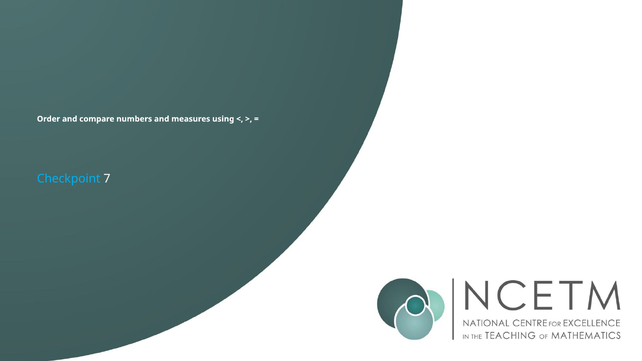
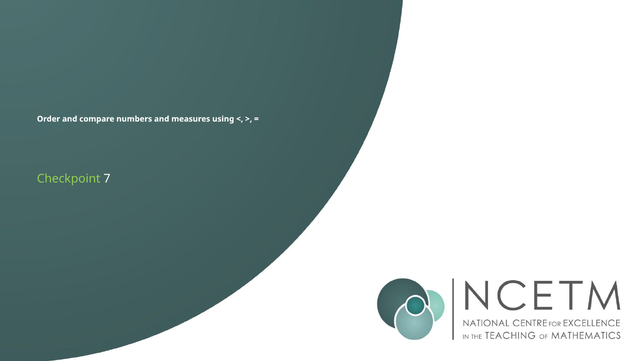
Checkpoint colour: light blue -> light green (69, 179)
